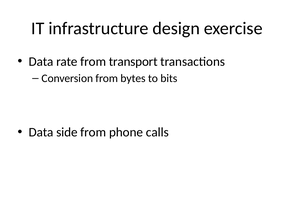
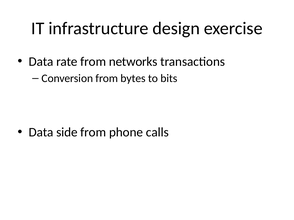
transport: transport -> networks (133, 62)
